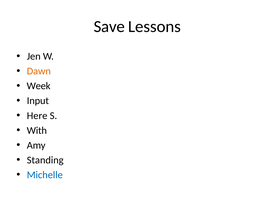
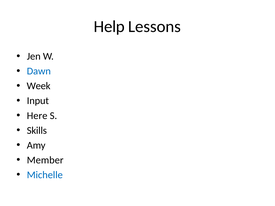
Save: Save -> Help (109, 27)
Dawn colour: orange -> blue (39, 71)
With: With -> Skills (37, 131)
Standing: Standing -> Member (45, 160)
